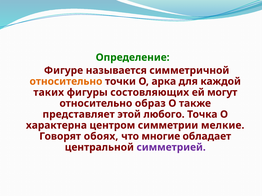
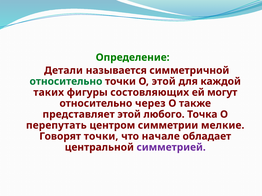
Фигуре: Фигуре -> Детали (63, 71)
относительно colour: orange -> green (66, 82)
О арка: арка -> этой (164, 82)
образ: образ -> через (150, 104)
характерна: характерна -> перепутать (56, 126)
Говорят обоях: обоях -> точки (101, 137)
многие: многие -> начале (161, 137)
